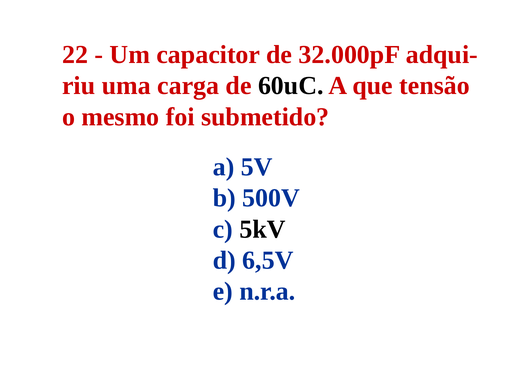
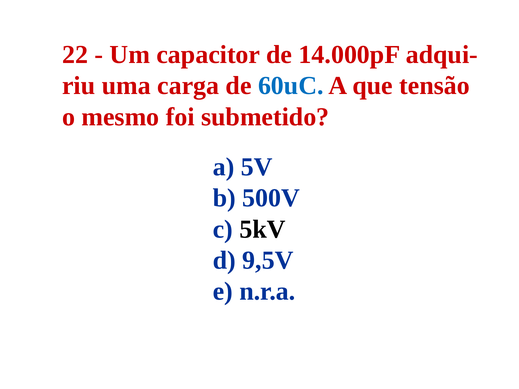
32.000pF: 32.000pF -> 14.000pF (349, 55)
60uC colour: black -> blue (291, 86)
6,5V: 6,5V -> 9,5V (268, 260)
